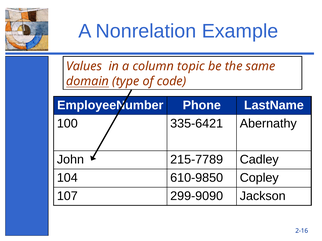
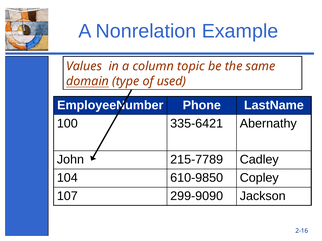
code: code -> used (171, 81)
